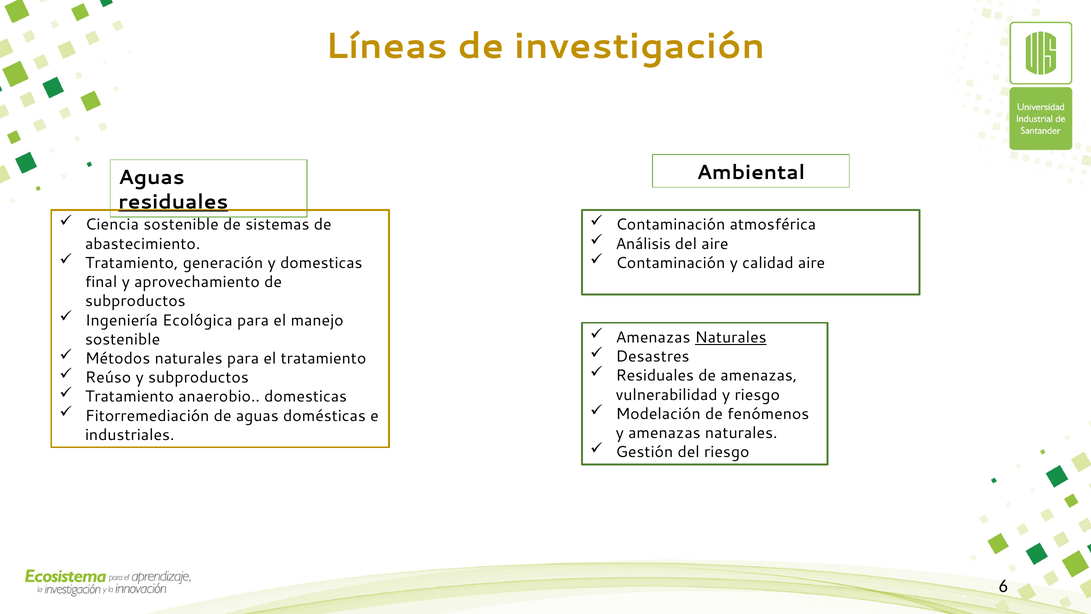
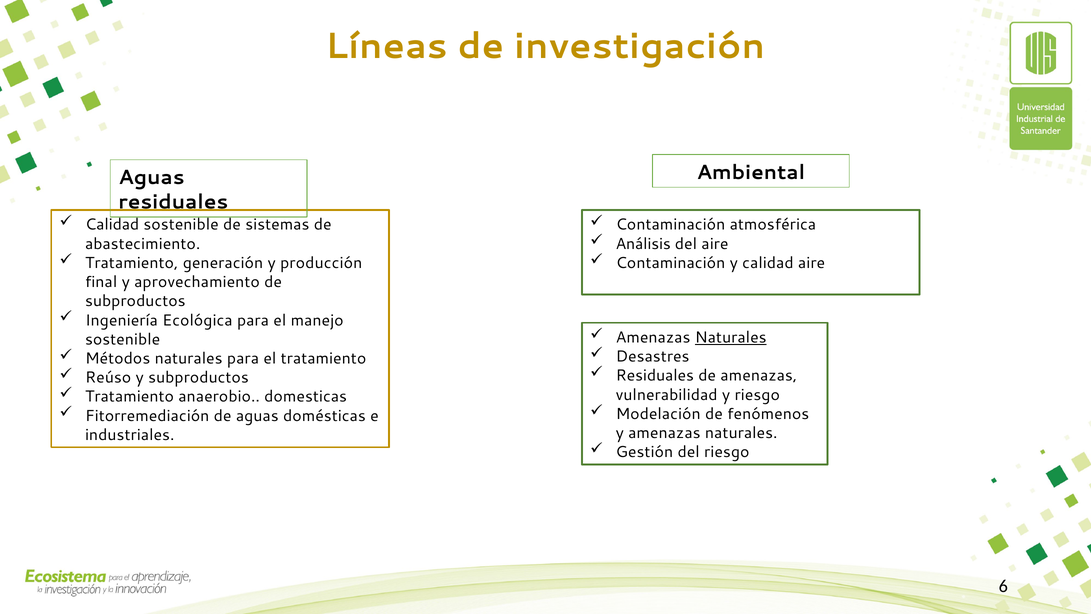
residuales underline: present -> none (173, 202)
Ciencia: Ciencia -> Calidad (112, 225)
y domesticas: domesticas -> producción (321, 263)
